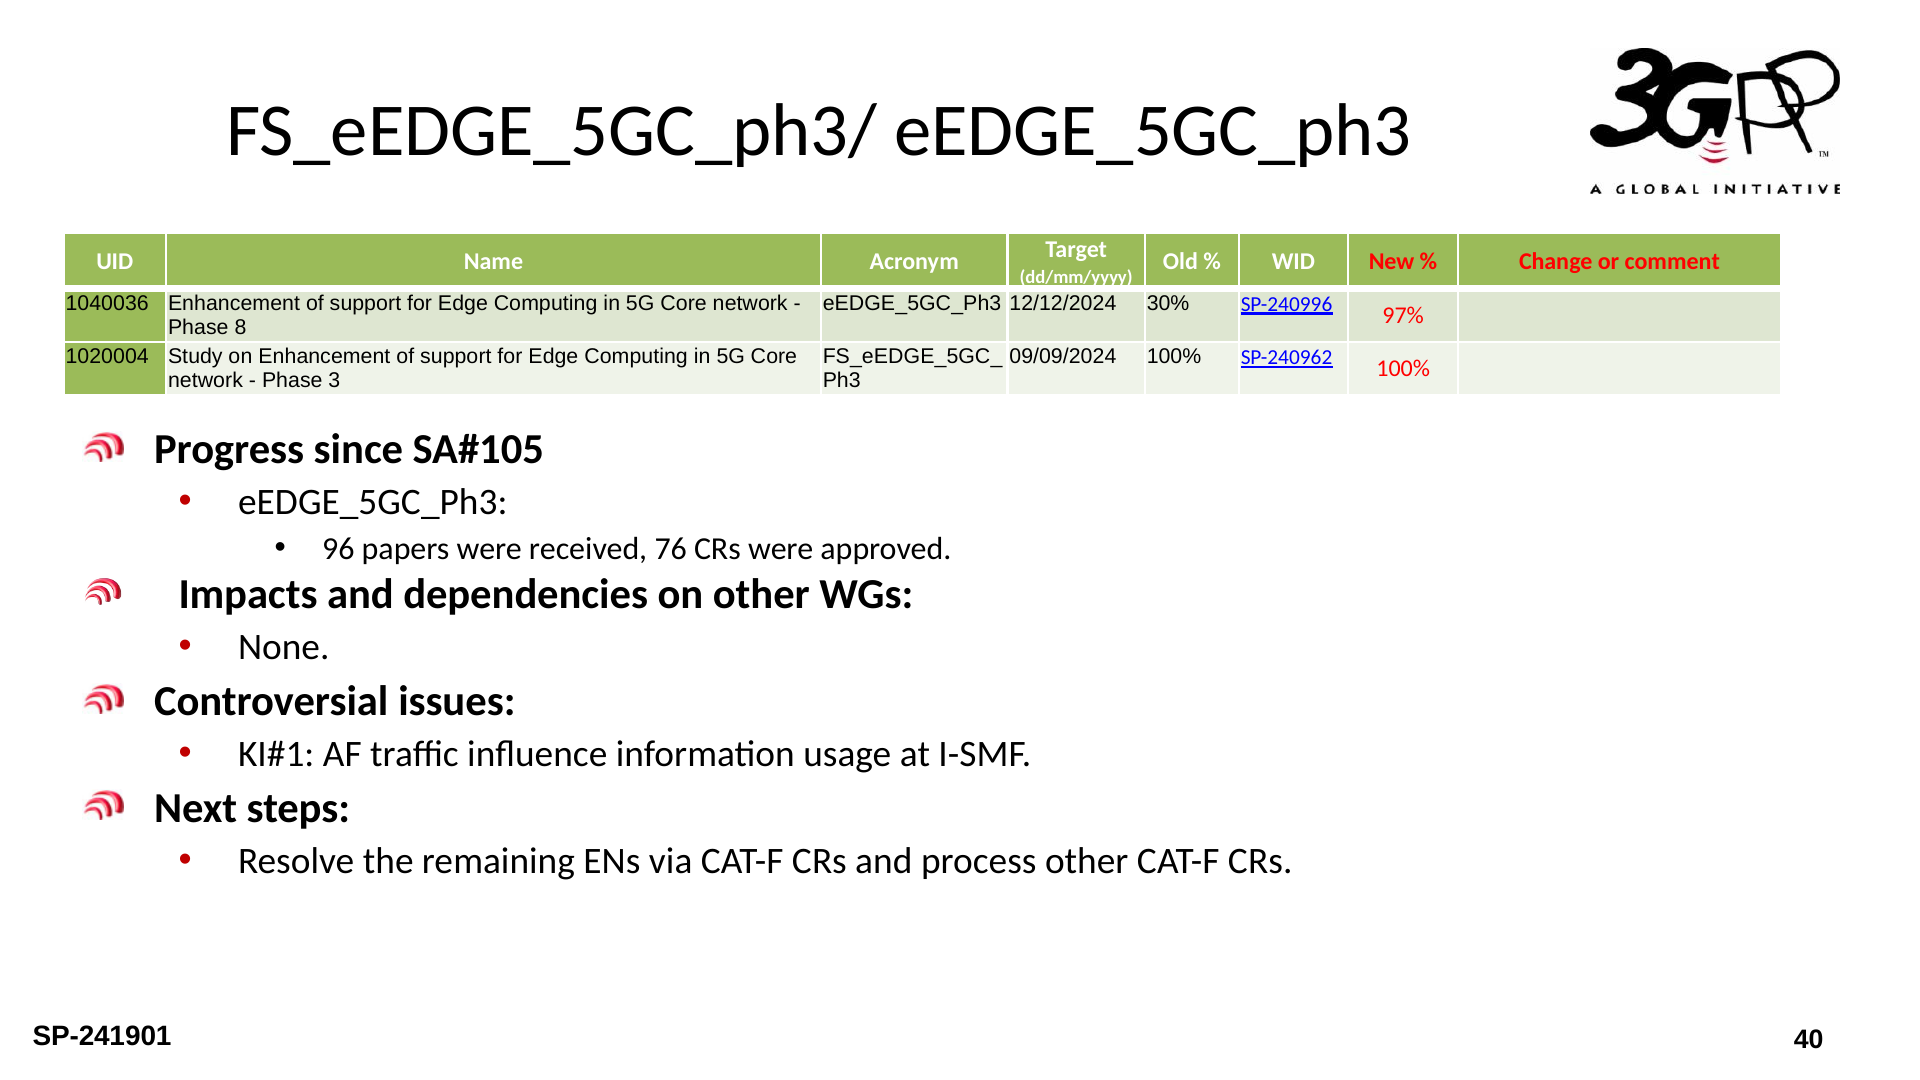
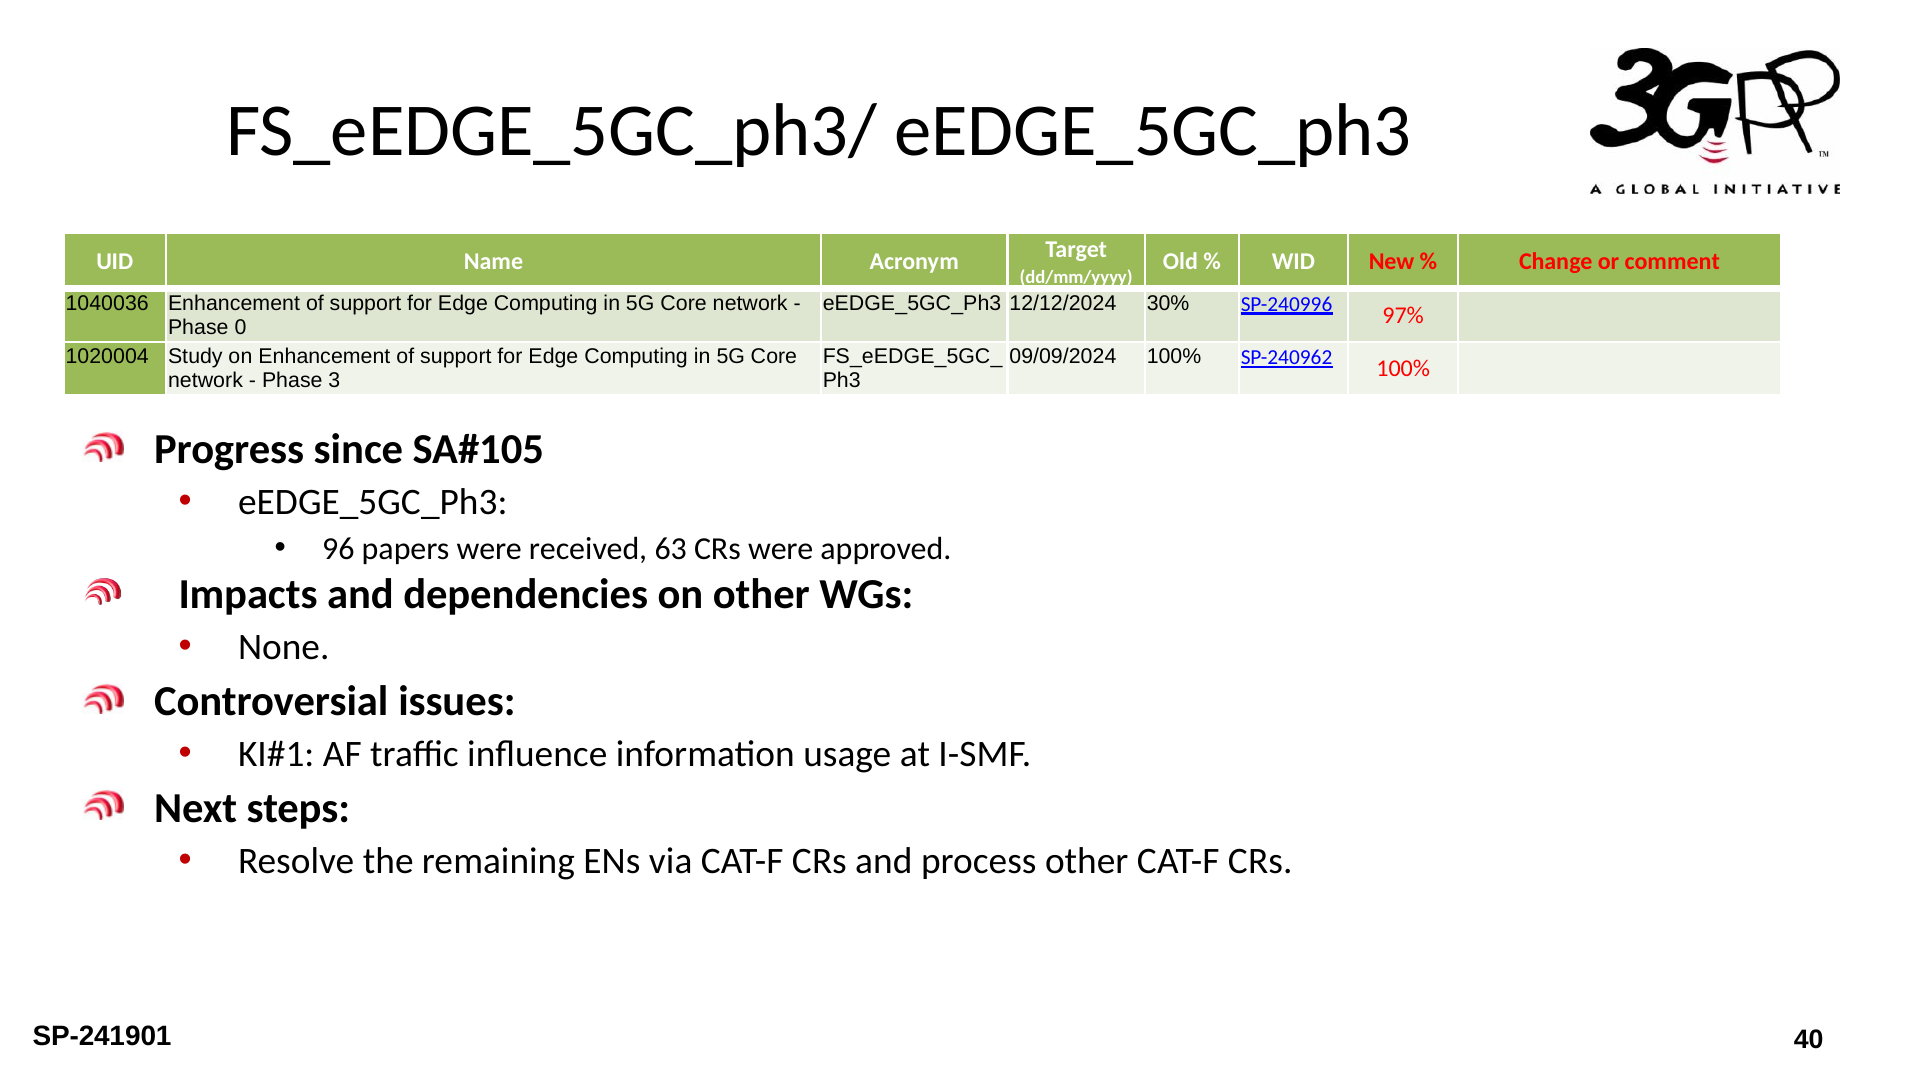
8: 8 -> 0 (241, 327)
76: 76 -> 63 (671, 549)
